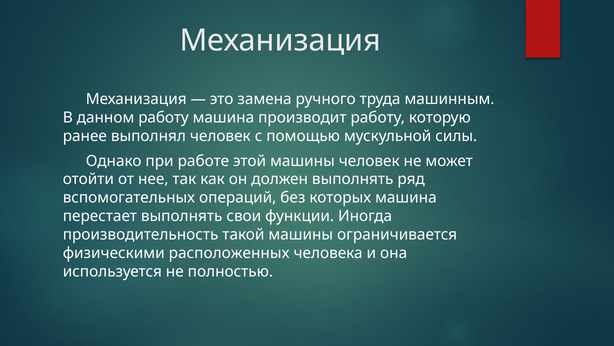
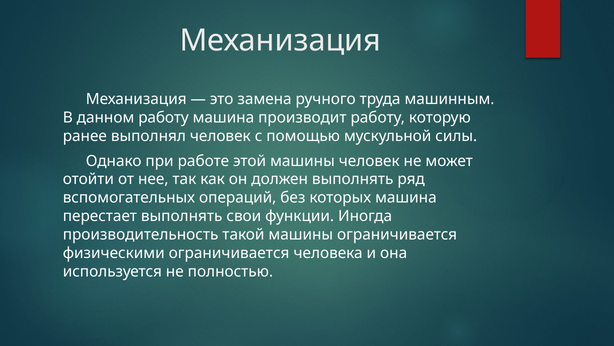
физическими расположенных: расположенных -> ограничивается (229, 253)
